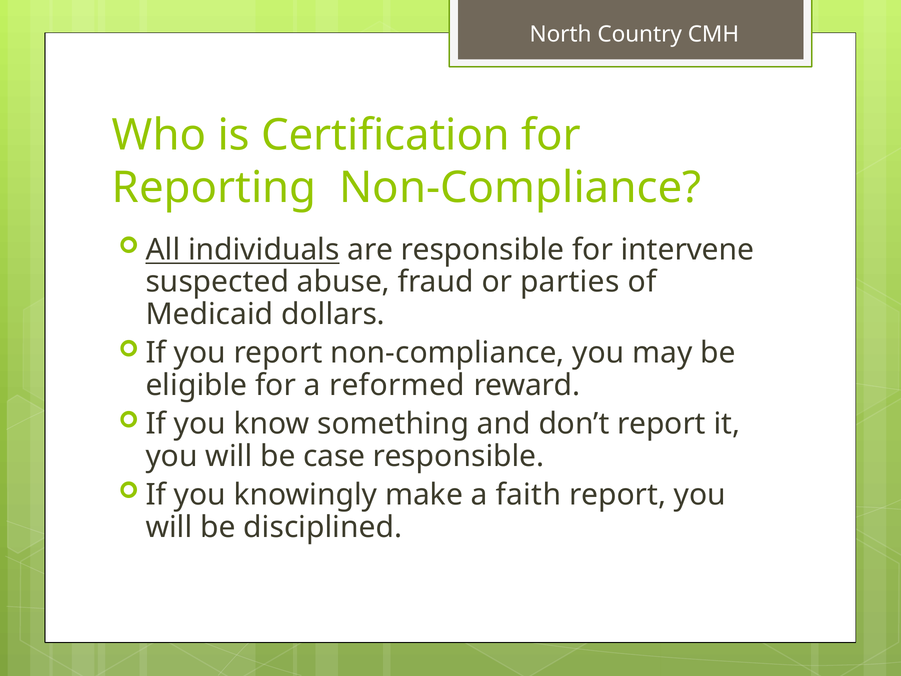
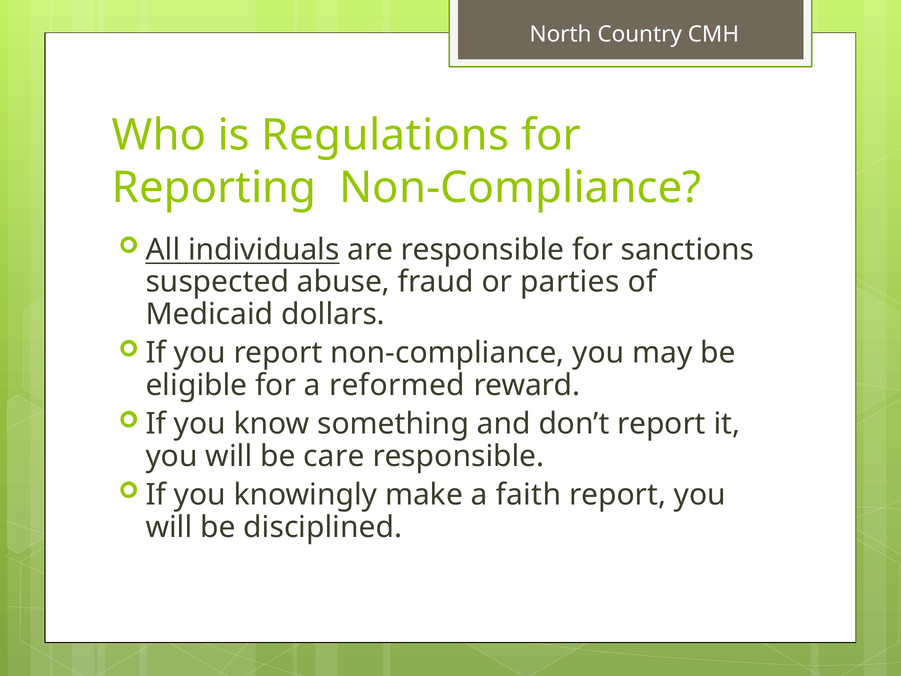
Certification: Certification -> Regulations (385, 135)
intervene: intervene -> sanctions (688, 250)
case: case -> care (334, 456)
